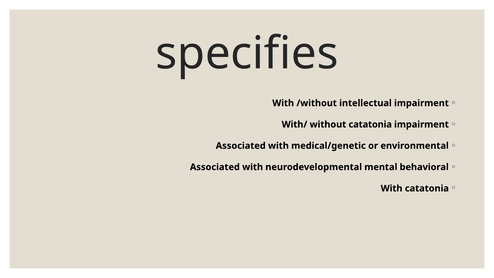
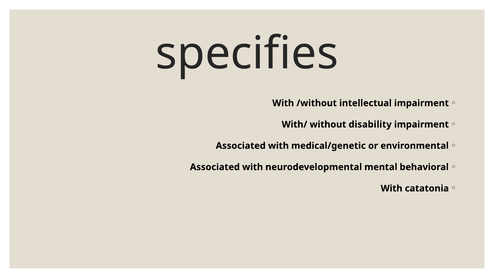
without catatonia: catatonia -> disability (370, 124)
